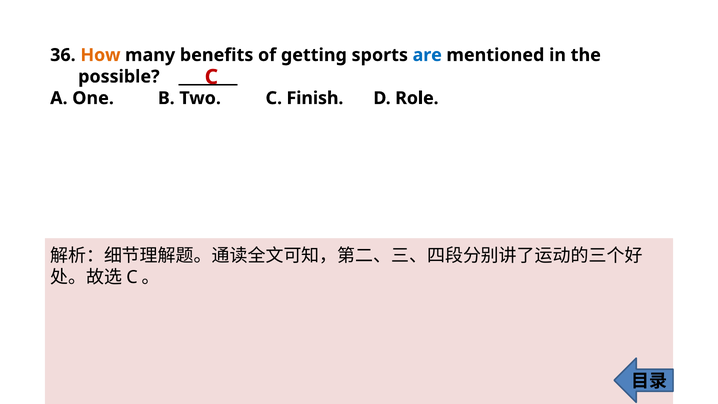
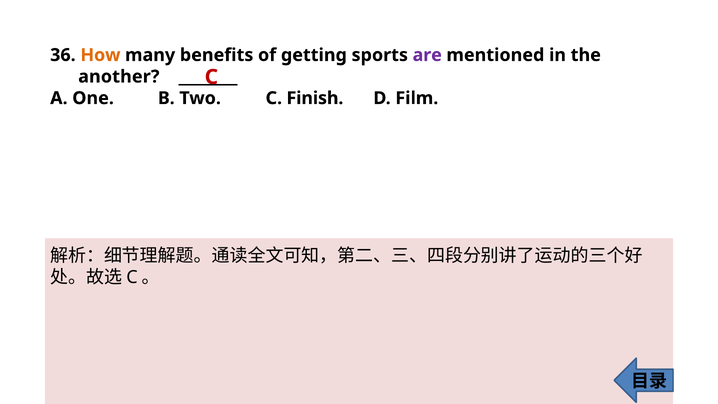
are colour: blue -> purple (427, 55)
possible: possible -> another (119, 77)
Role: Role -> Film (417, 98)
